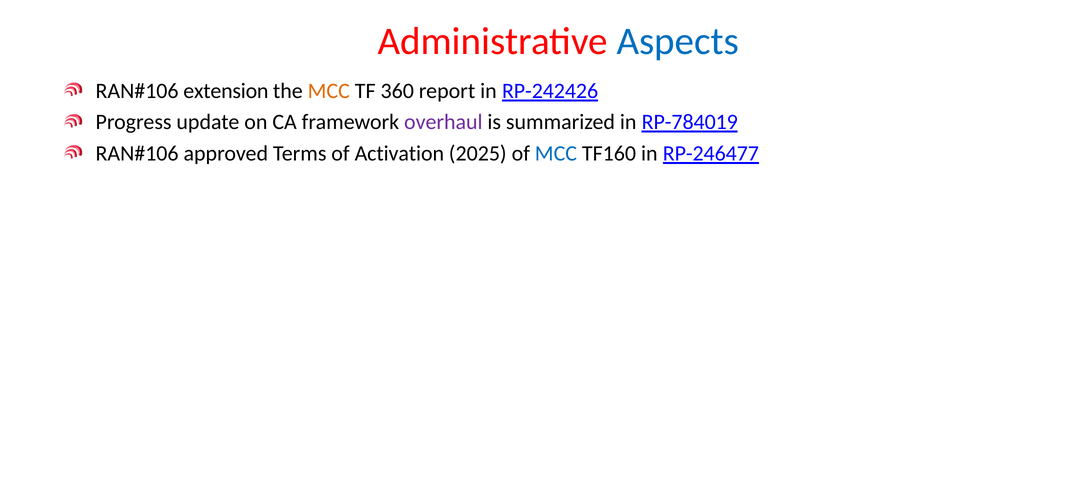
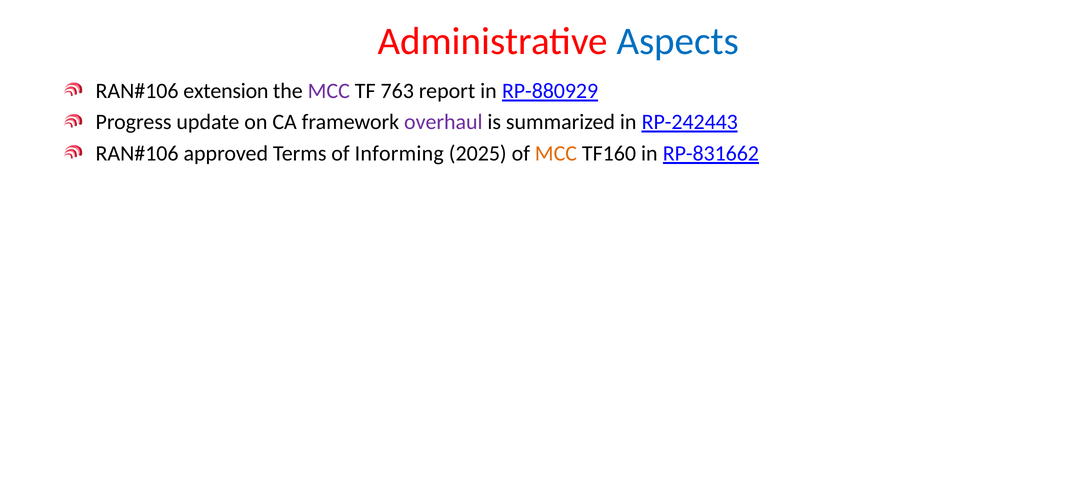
MCC colour: orange -> purple (329, 91)
360: 360 -> 763 (397, 91)
RP-242426: RP-242426 -> RP-880929 (550, 91)
RP-784019: RP-784019 -> RP-242443 (690, 122)
Activation: Activation -> Informing (399, 153)
MCC colour: blue -> orange (556, 153)
RP-246477: RP-246477 -> RP-831662 (711, 153)
